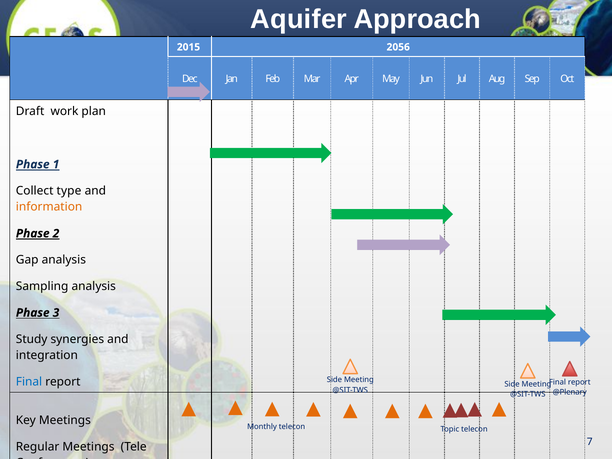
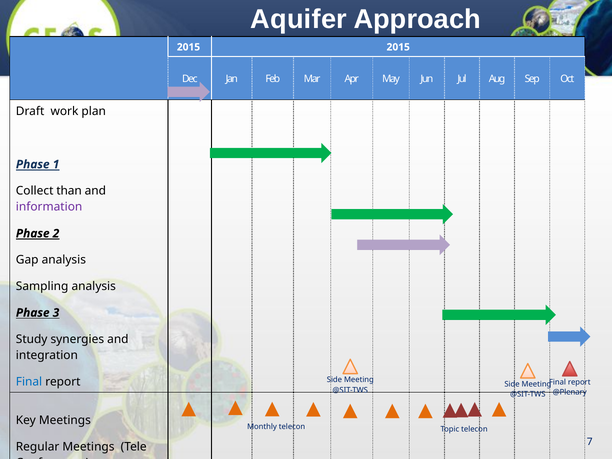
2015 2056: 2056 -> 2015 (398, 47)
type: type -> than (69, 191)
information colour: orange -> purple (49, 207)
